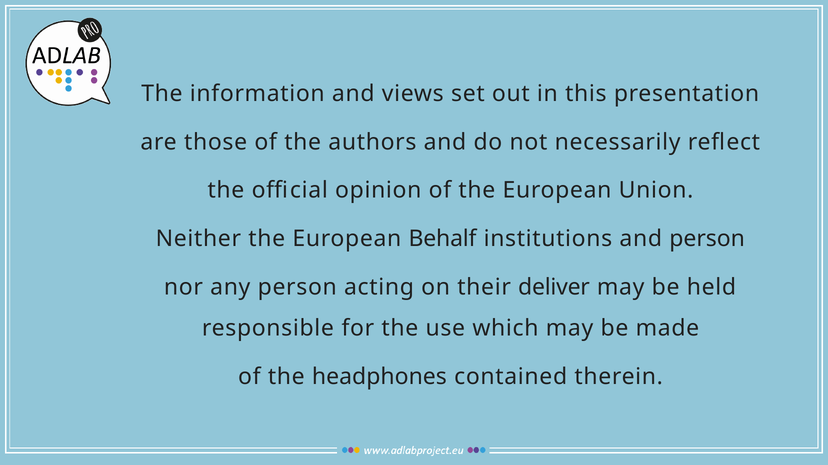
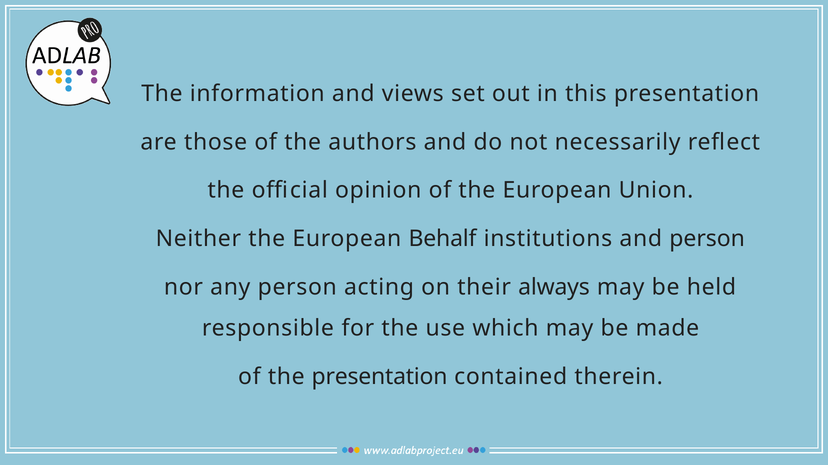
deliver: deliver -> always (554, 288)
the headphones: headphones -> presentation (380, 377)
